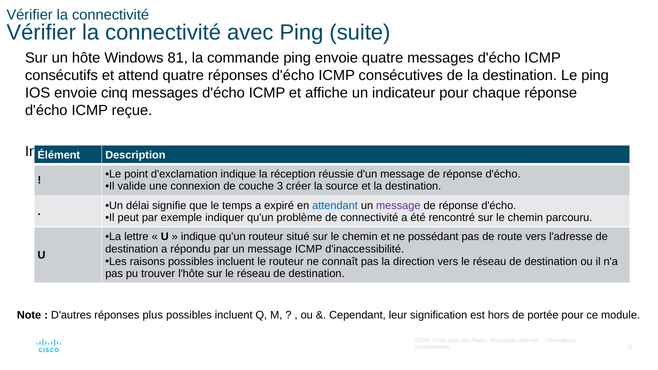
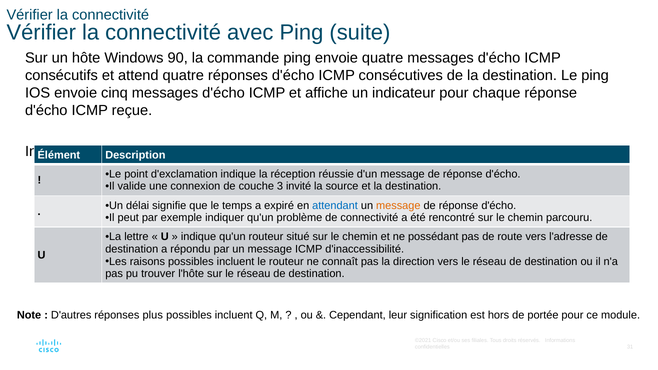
81: 81 -> 90 (178, 58)
créer: créer -> invité (299, 186)
message colour: purple -> orange (398, 206)
